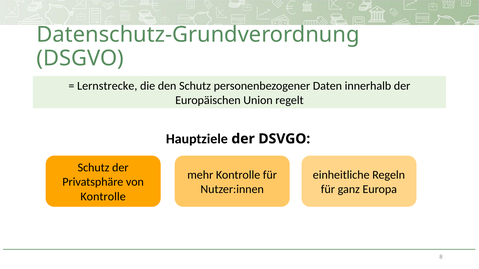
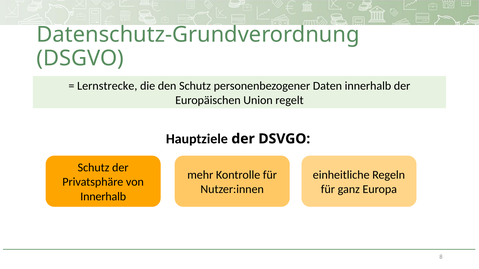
Kontrolle: Kontrolle -> Innerhalb (103, 197)
